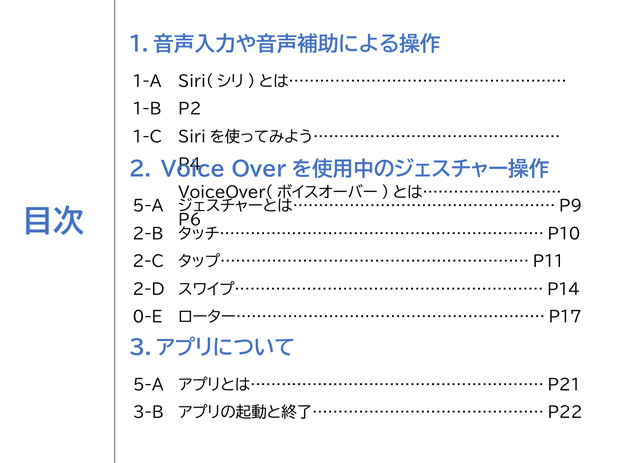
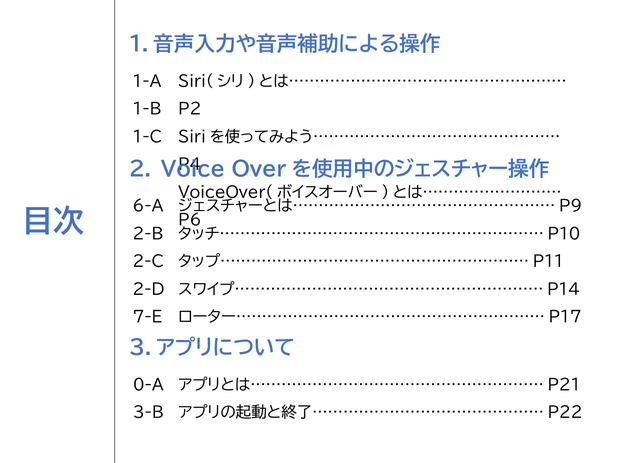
5-A: 5-A -> 6-A (148, 206)
0-E: 0-E -> 7-E (148, 318)
5-A: 5-A -> 0-A (148, 385)
